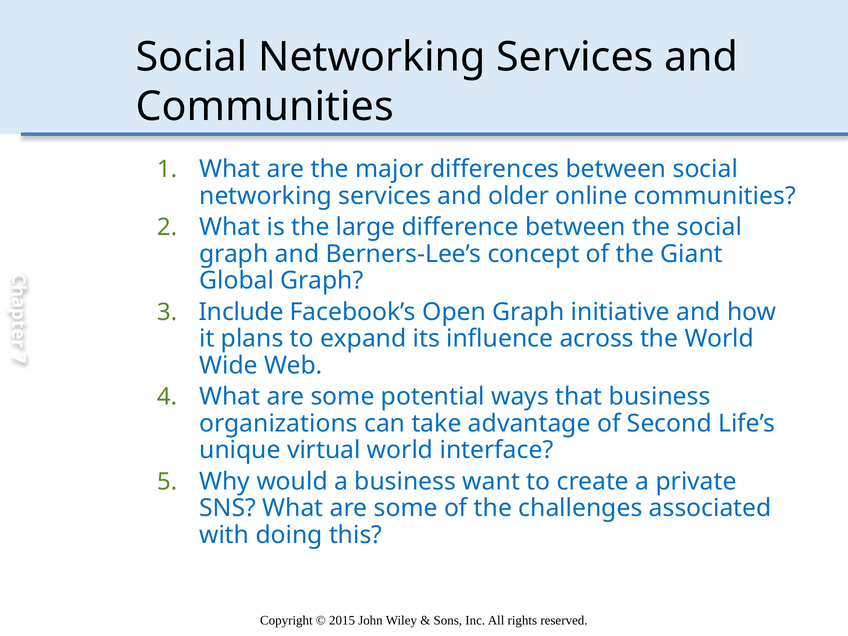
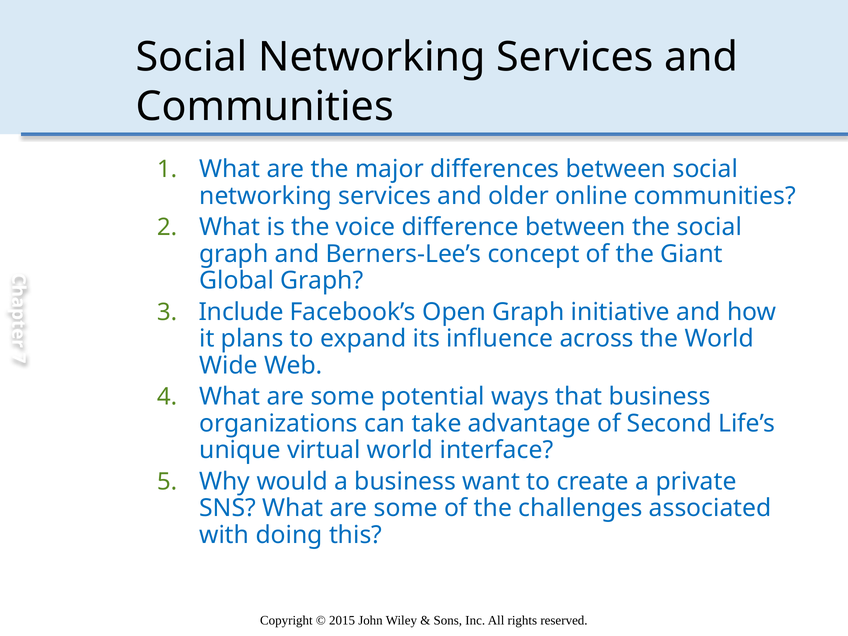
large: large -> voice (366, 227)
